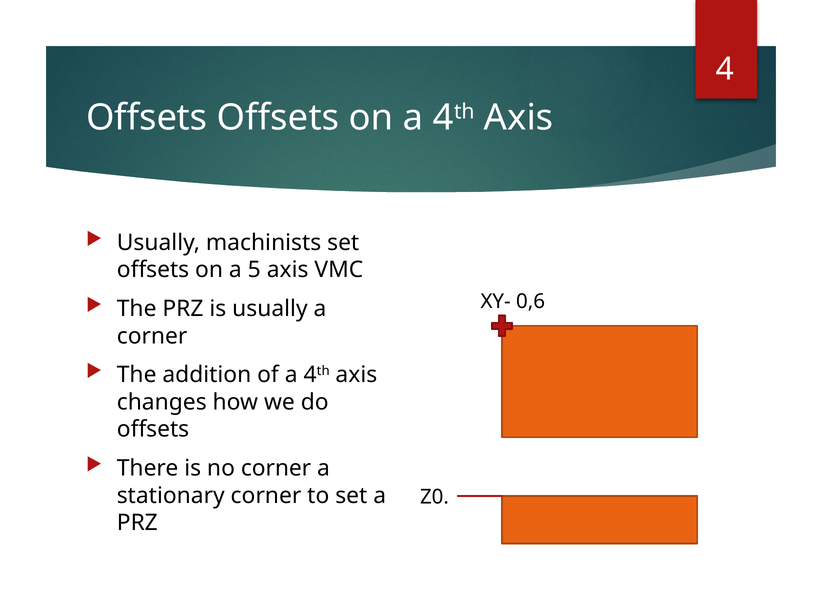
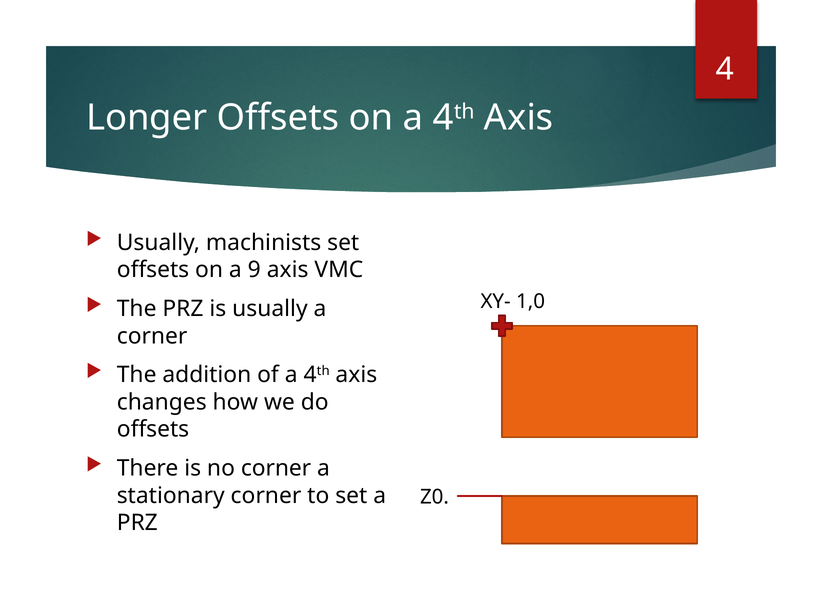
Offsets: Offsets -> Longer (147, 118)
5: 5 -> 9 (254, 270)
0,6: 0,6 -> 1,0 (531, 302)
